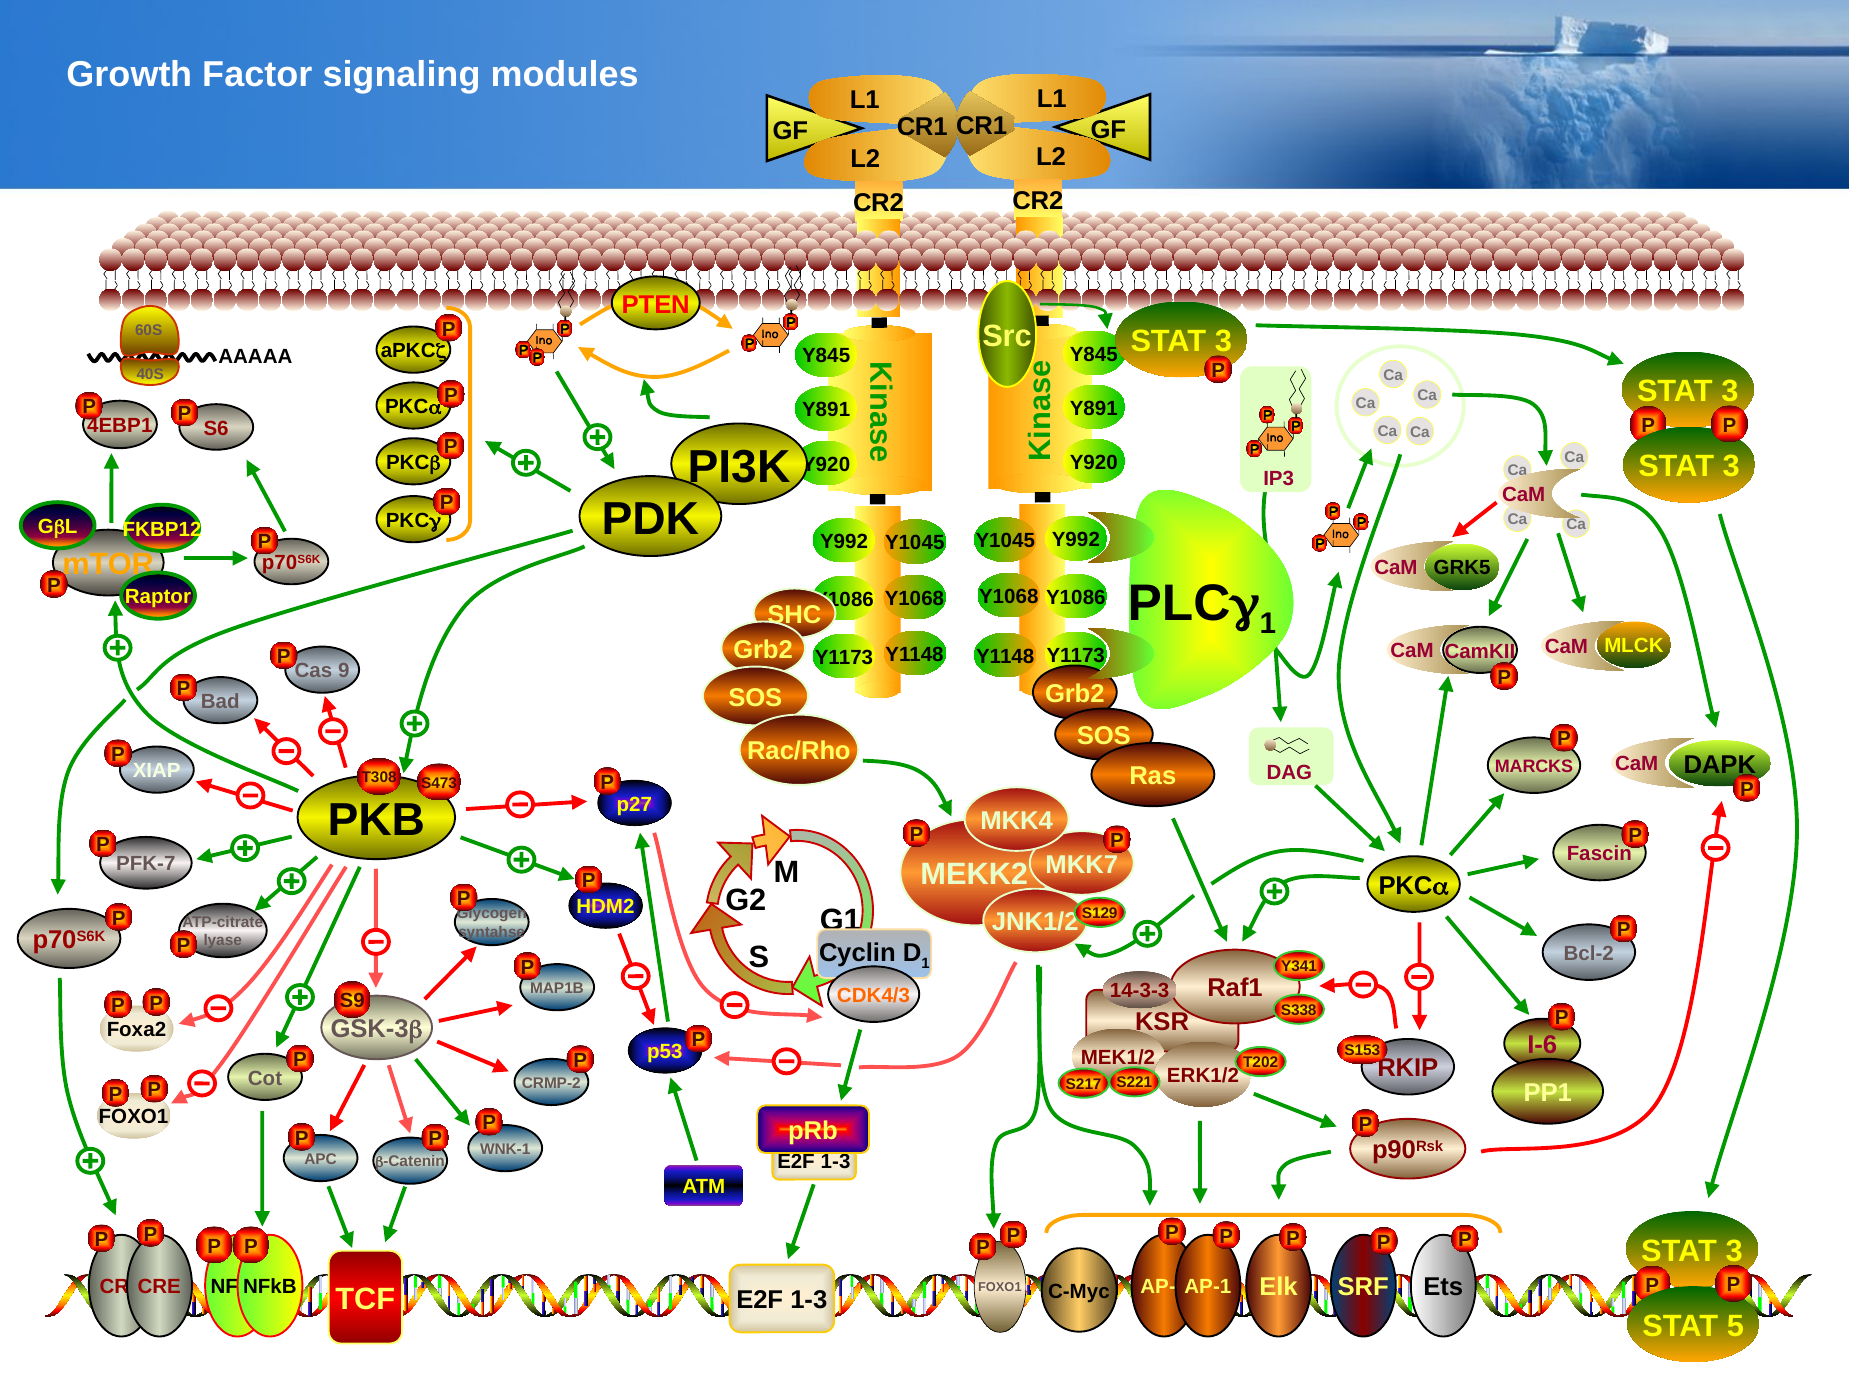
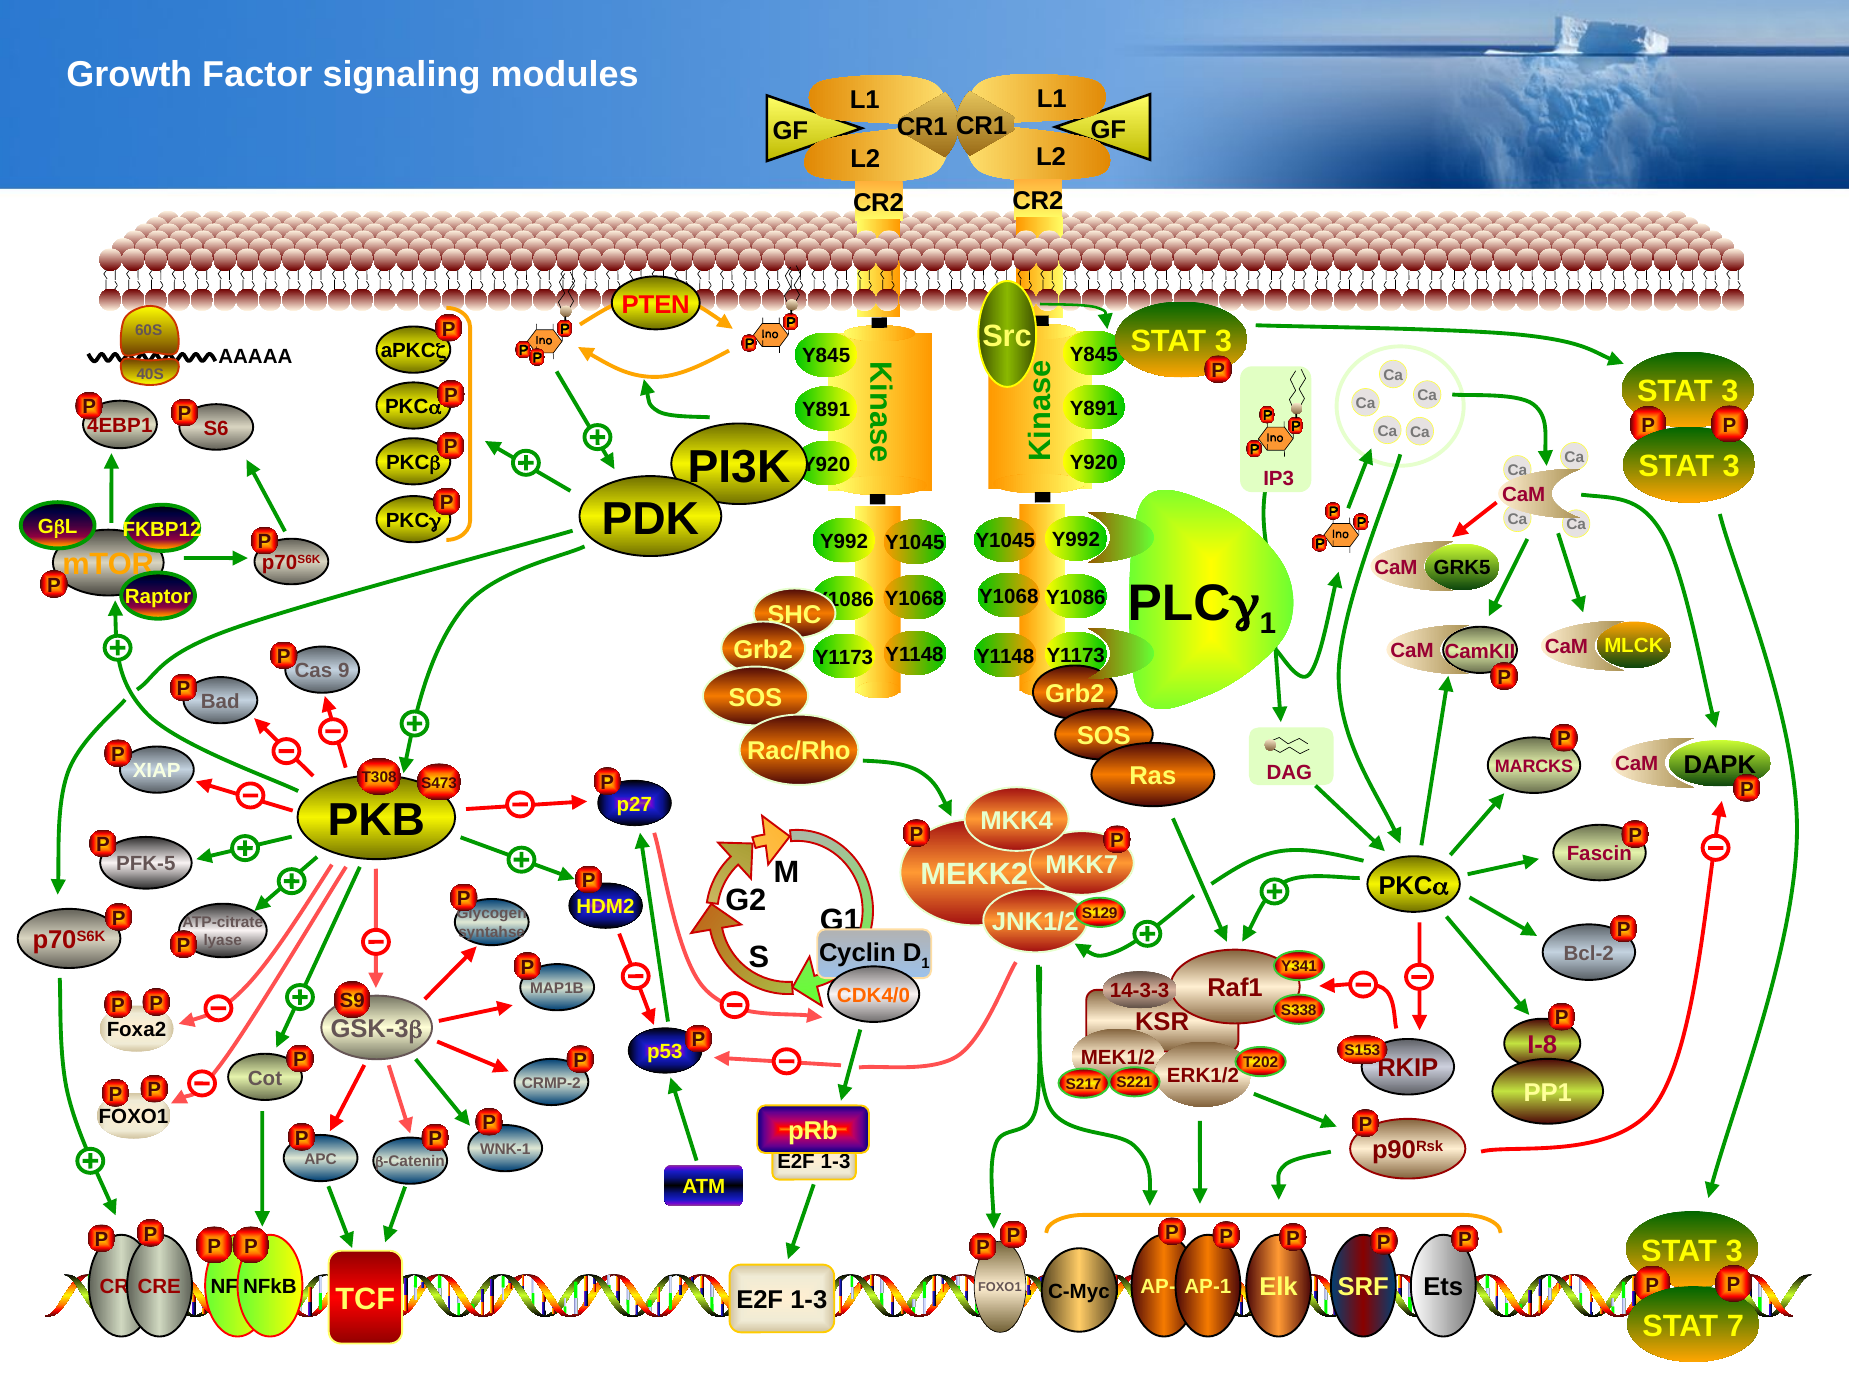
PFK-7: PFK-7 -> PFK-5 (146, 864)
CDK4/3: CDK4/3 -> CDK4/0 (874, 995)
I-6: I-6 -> I-8 (1542, 1045)
5: 5 -> 7 (1735, 1326)
